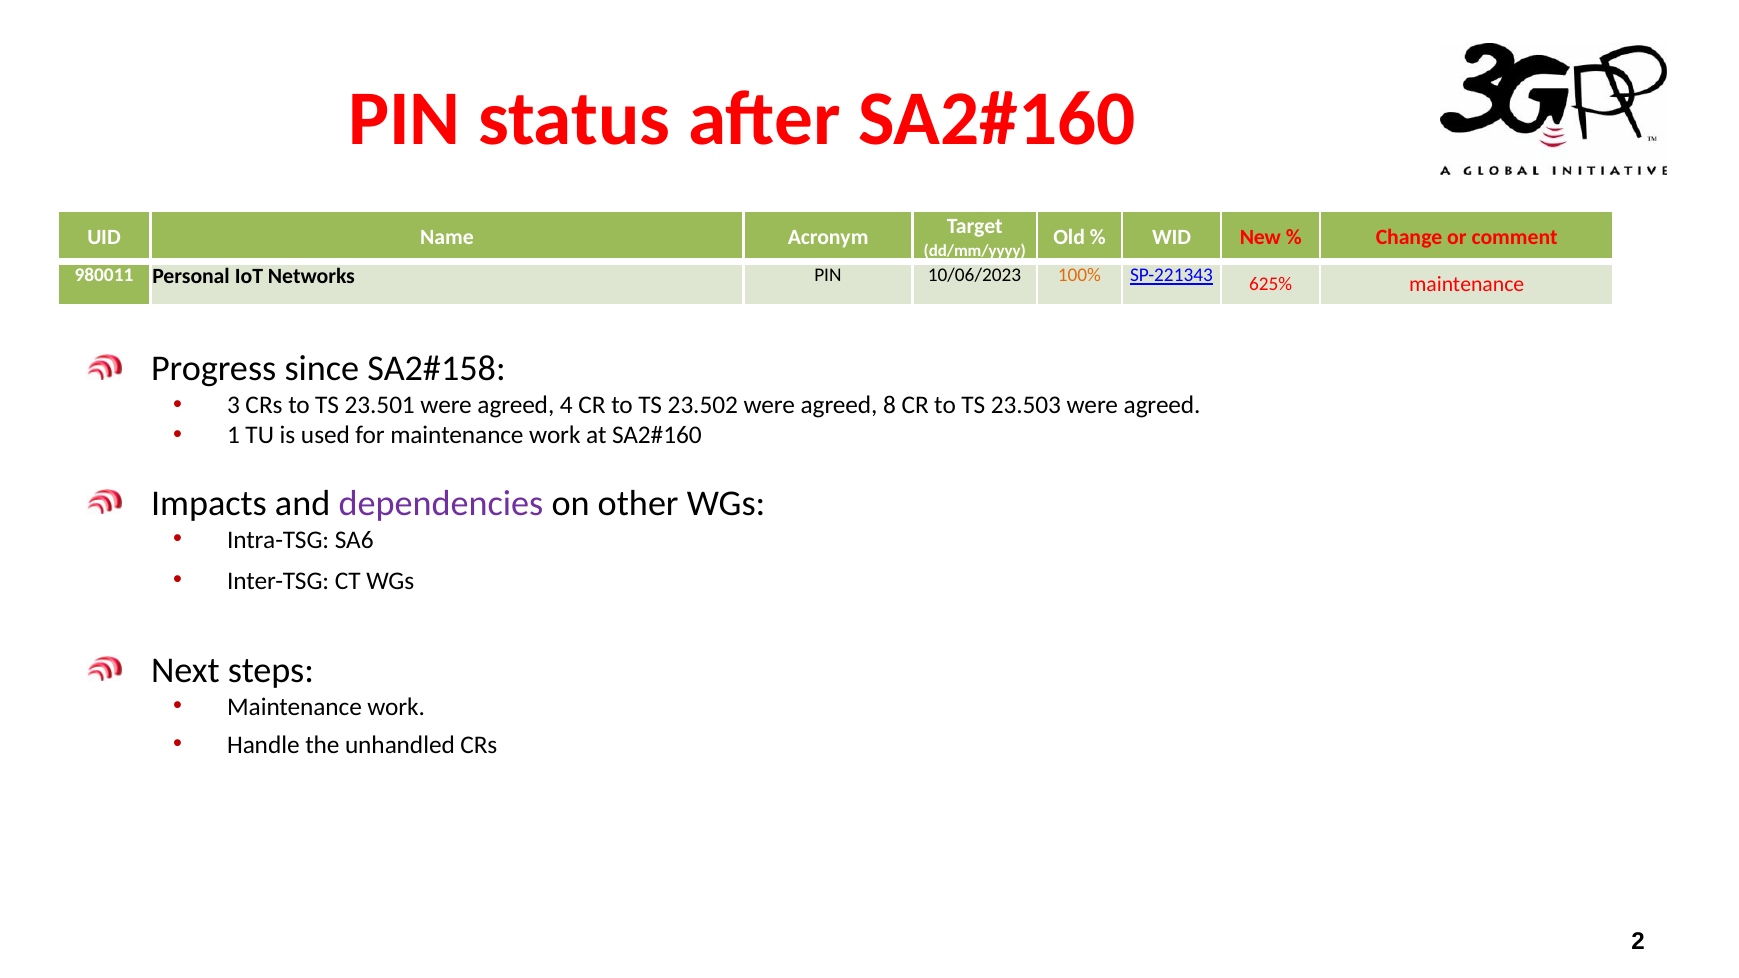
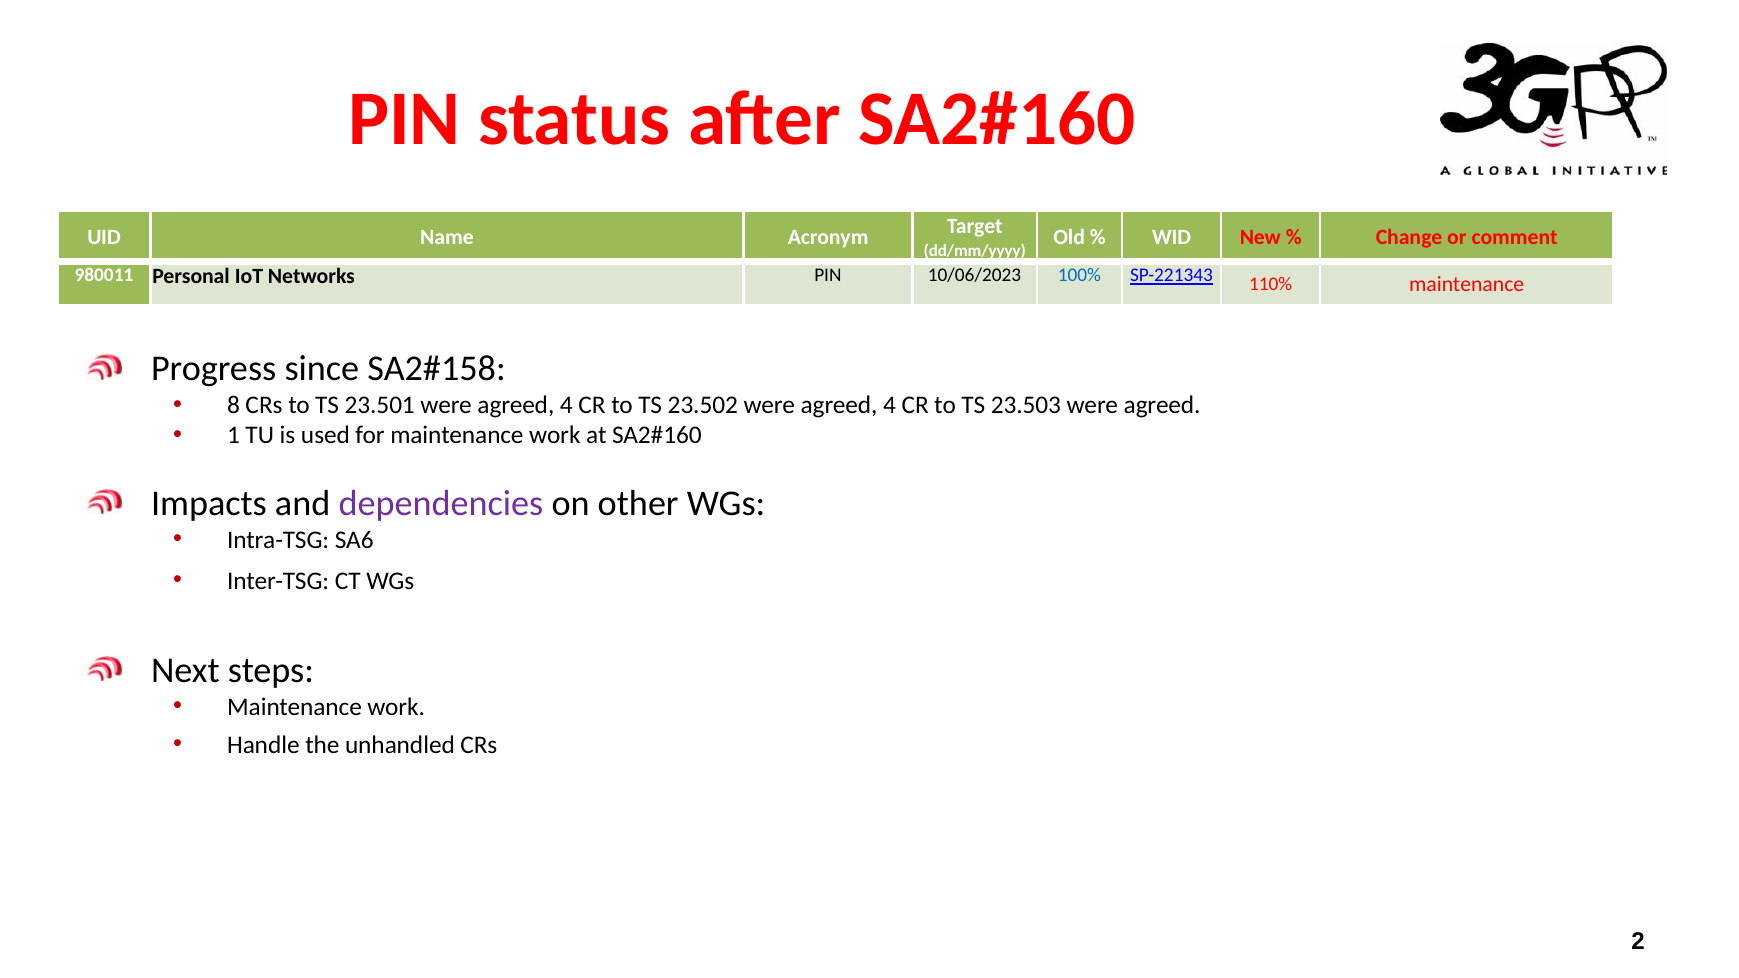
100% colour: orange -> blue (1079, 275)
625%: 625% -> 110% (1271, 284)
3: 3 -> 8 (234, 405)
23.502 were agreed 8: 8 -> 4 (889, 405)
